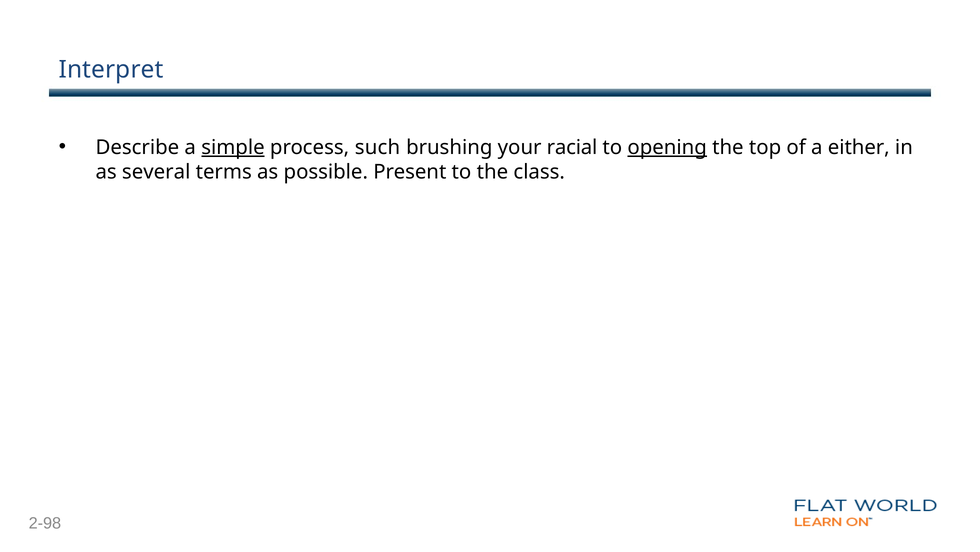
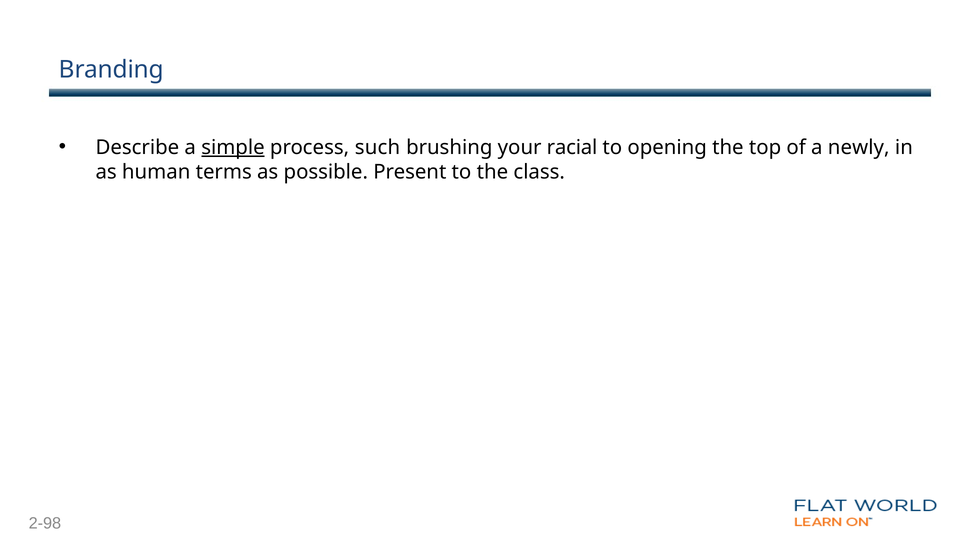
Interpret: Interpret -> Branding (111, 70)
opening underline: present -> none (667, 147)
either: either -> newly (859, 147)
several: several -> human (156, 172)
